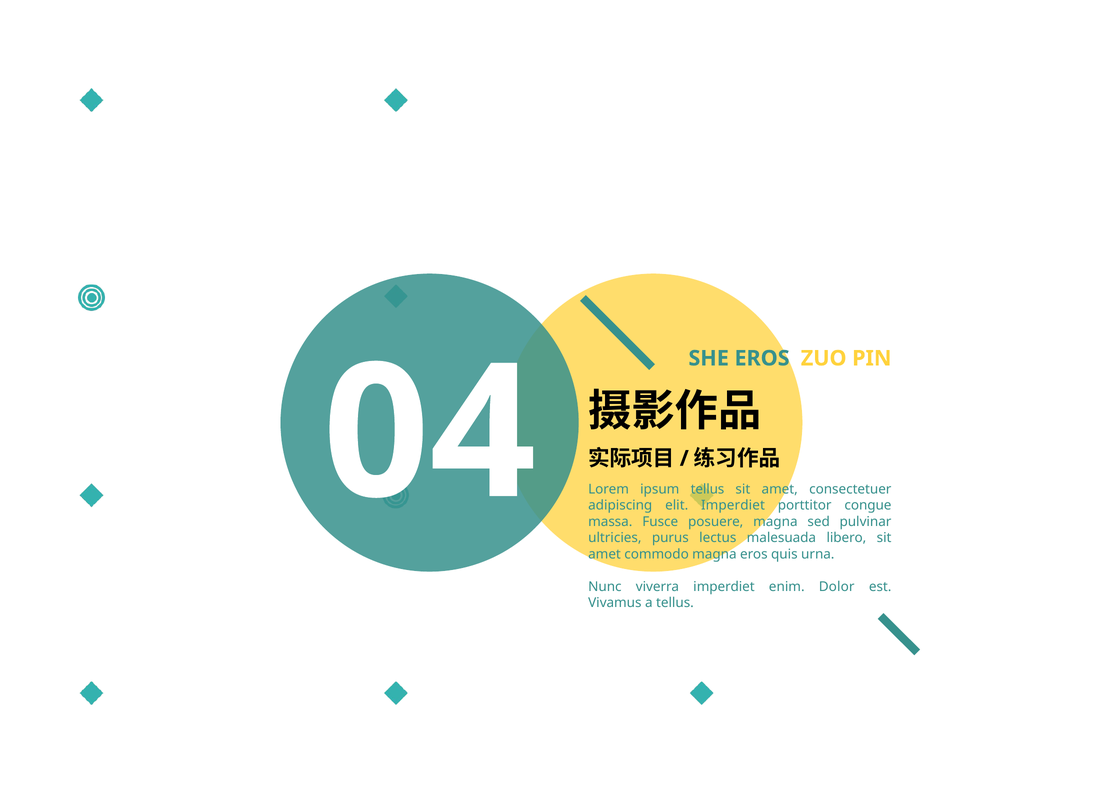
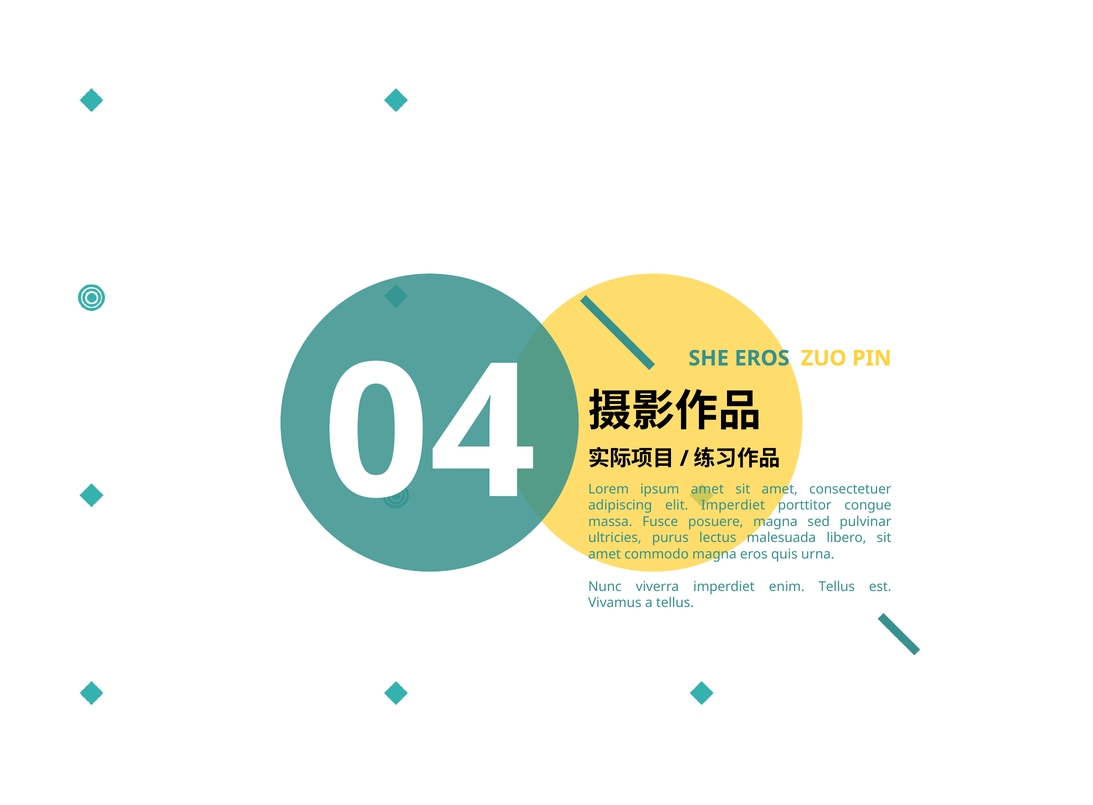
ipsum tellus: tellus -> amet (707, 489)
enim Dolor: Dolor -> Tellus (837, 587)
